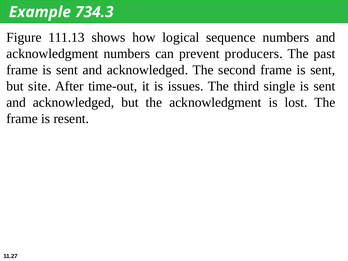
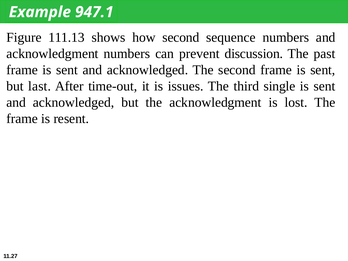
734.3: 734.3 -> 947.1 (94, 12)
how logical: logical -> second (181, 37)
producers: producers -> discussion (254, 54)
site: site -> last (40, 86)
